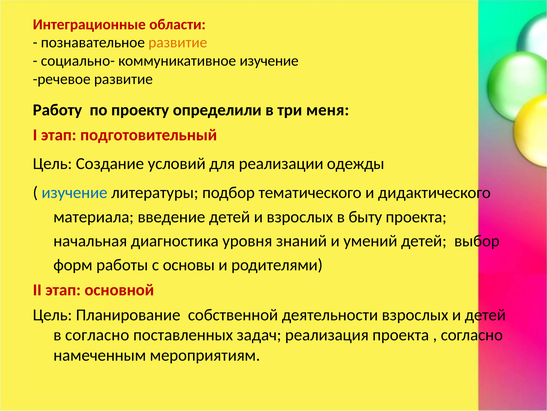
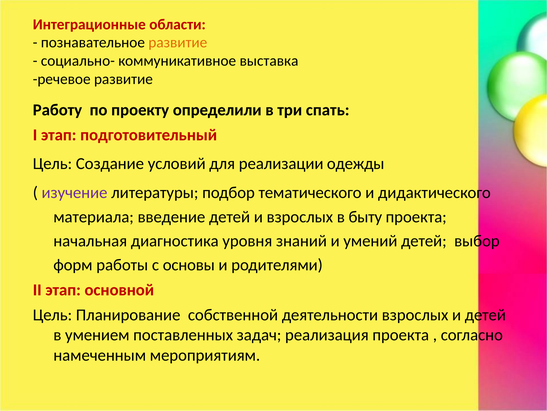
коммуникативное изучение: изучение -> выставка (269, 61)
меня: меня -> спать (328, 110)
изучение colour: blue -> purple (75, 192)
в согласно: согласно -> умением (97, 334)
